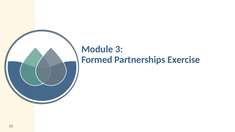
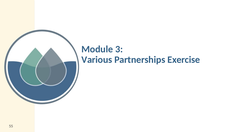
Formed: Formed -> Various (97, 60)
